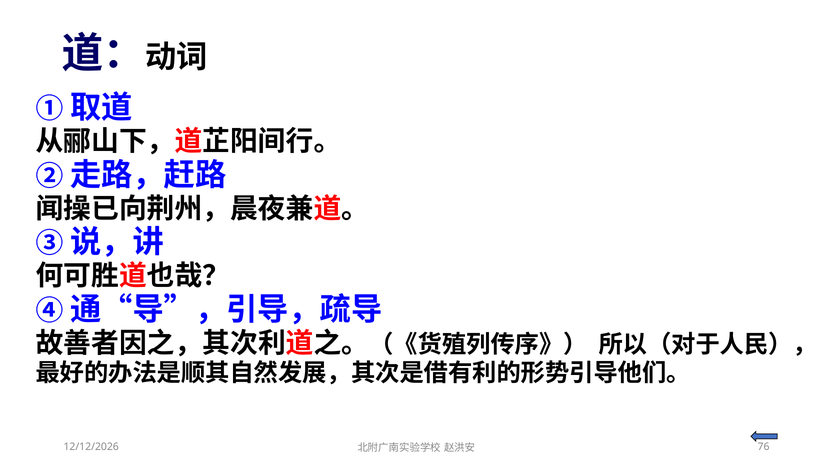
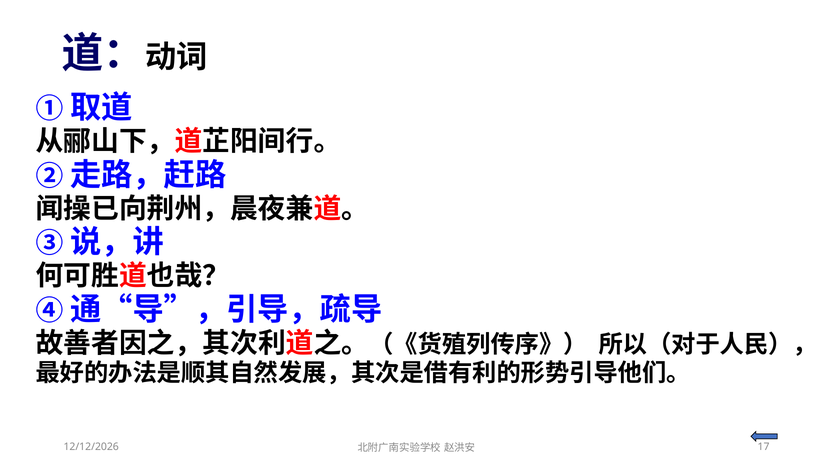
76: 76 -> 17 (764, 447)
